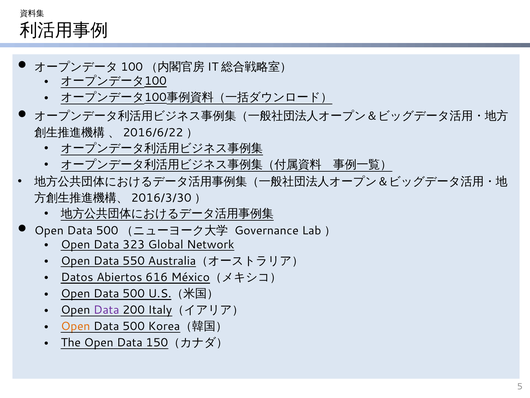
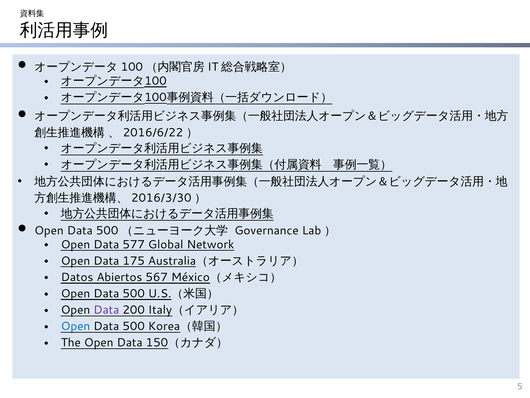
323: 323 -> 577 (134, 244)
550: 550 -> 175 (134, 261)
616: 616 -> 567 (157, 277)
Open colour: orange -> blue (76, 326)
